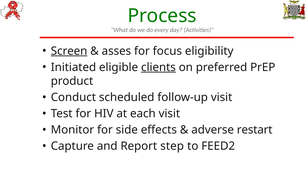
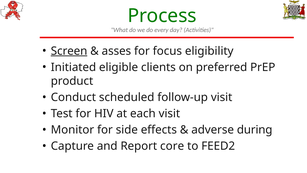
clients underline: present -> none (158, 67)
restart: restart -> during (255, 130)
step: step -> core (172, 146)
